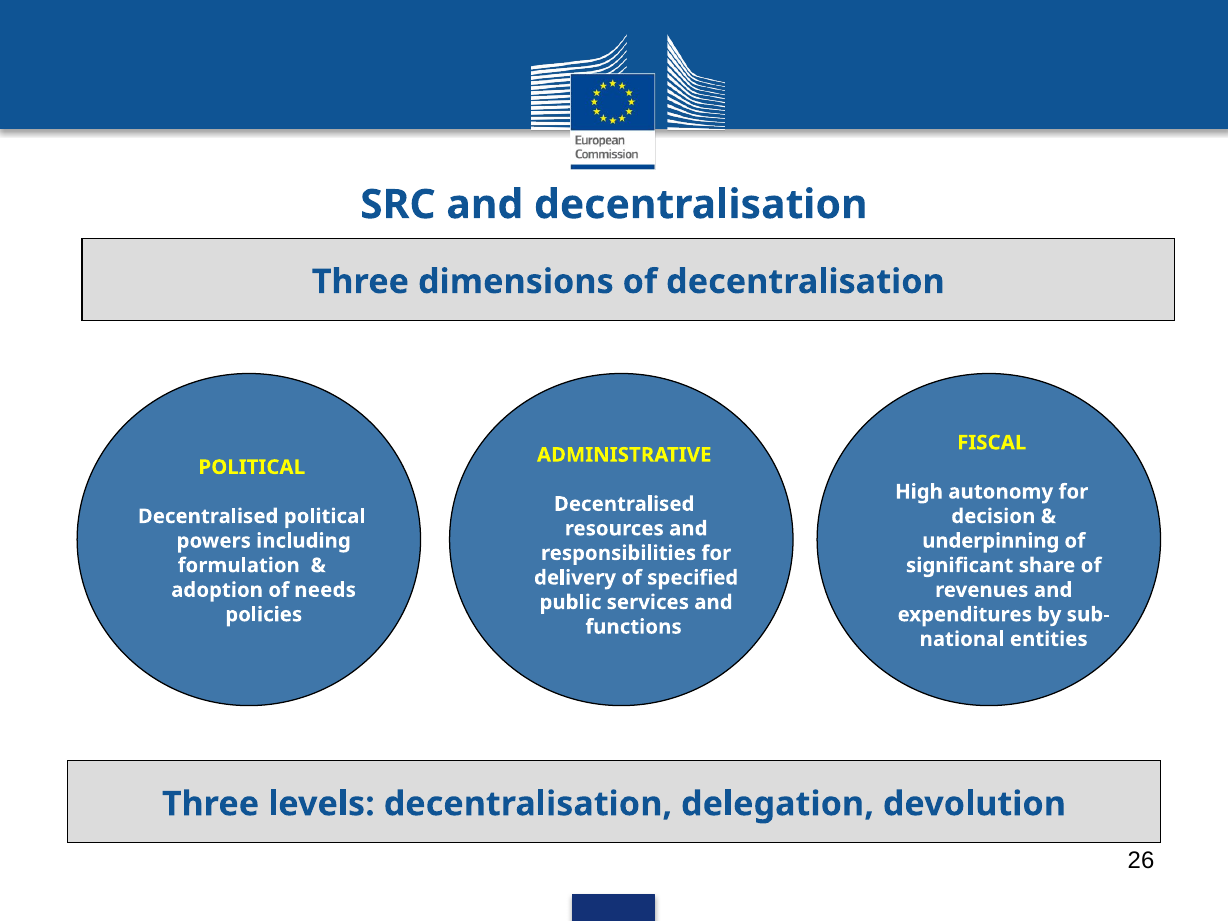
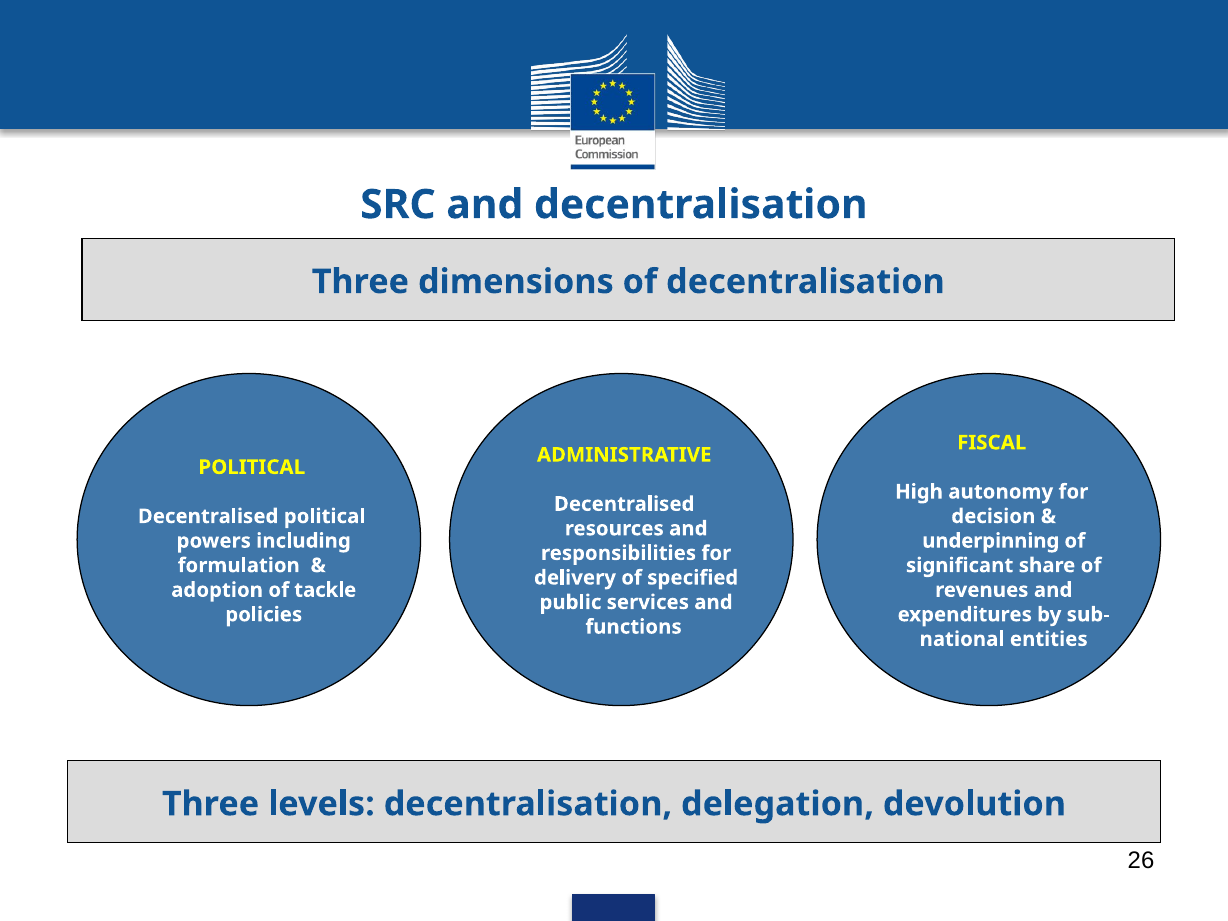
needs: needs -> tackle (325, 590)
